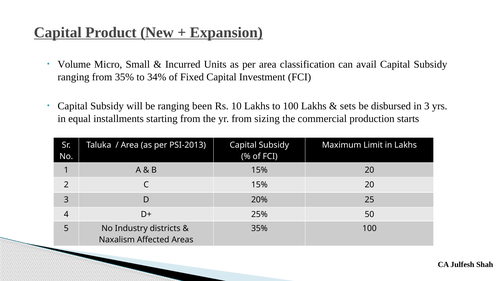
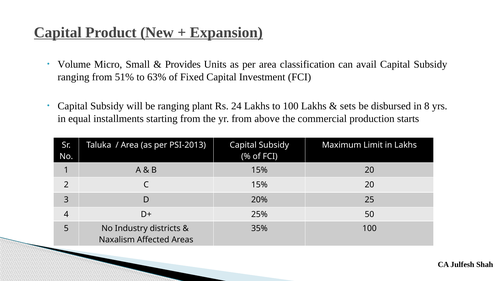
Incurred: Incurred -> Provides (183, 64)
from 35%: 35% -> 51% (124, 77)
34%: 34% -> 63% (157, 77)
been: been -> plant (202, 106)
10: 10 -> 24 (236, 106)
in 3: 3 -> 8 (427, 106)
sizing: sizing -> above (267, 118)
